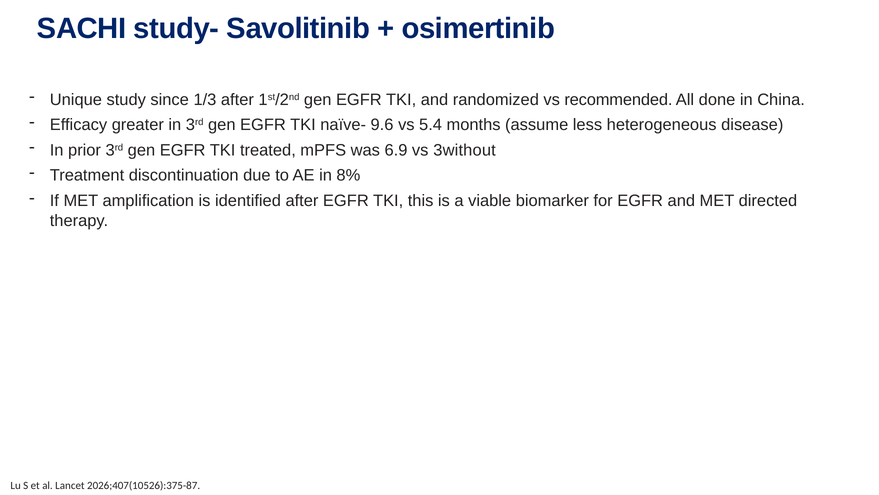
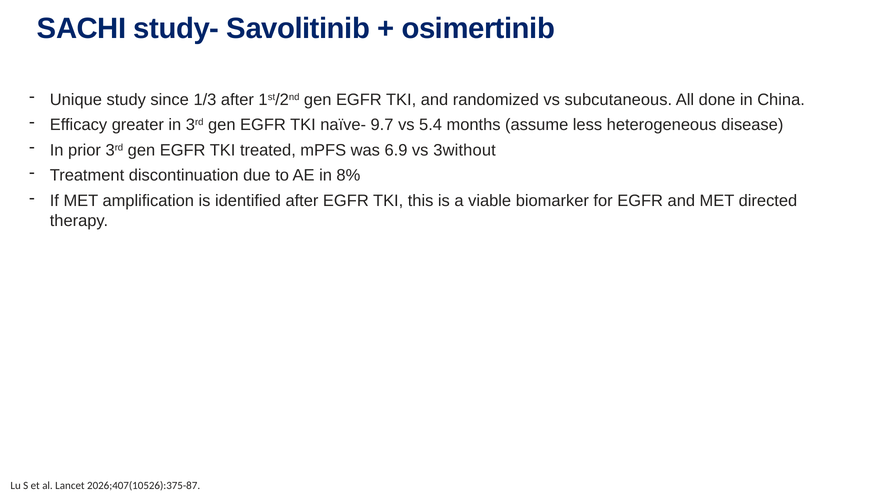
recommended: recommended -> subcutaneous (618, 99)
9.6: 9.6 -> 9.7 (382, 125)
